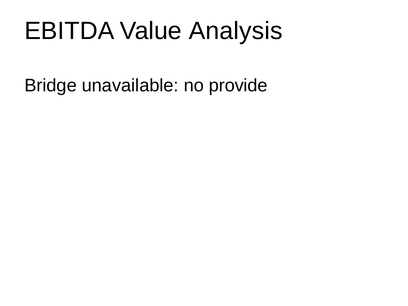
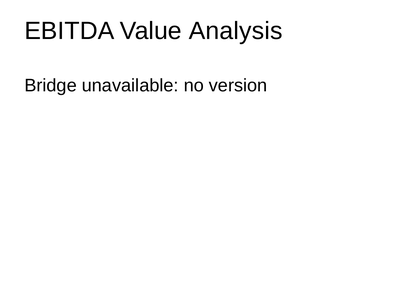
provide: provide -> version (238, 86)
